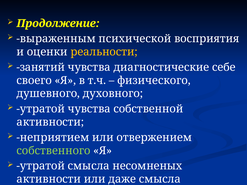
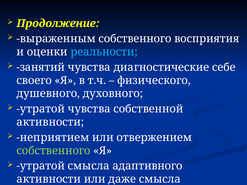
выраженным психической: психической -> собственного (135, 39)
реальности colour: yellow -> light blue (104, 52)
несомненых: несомненых -> адаптивного (147, 166)
